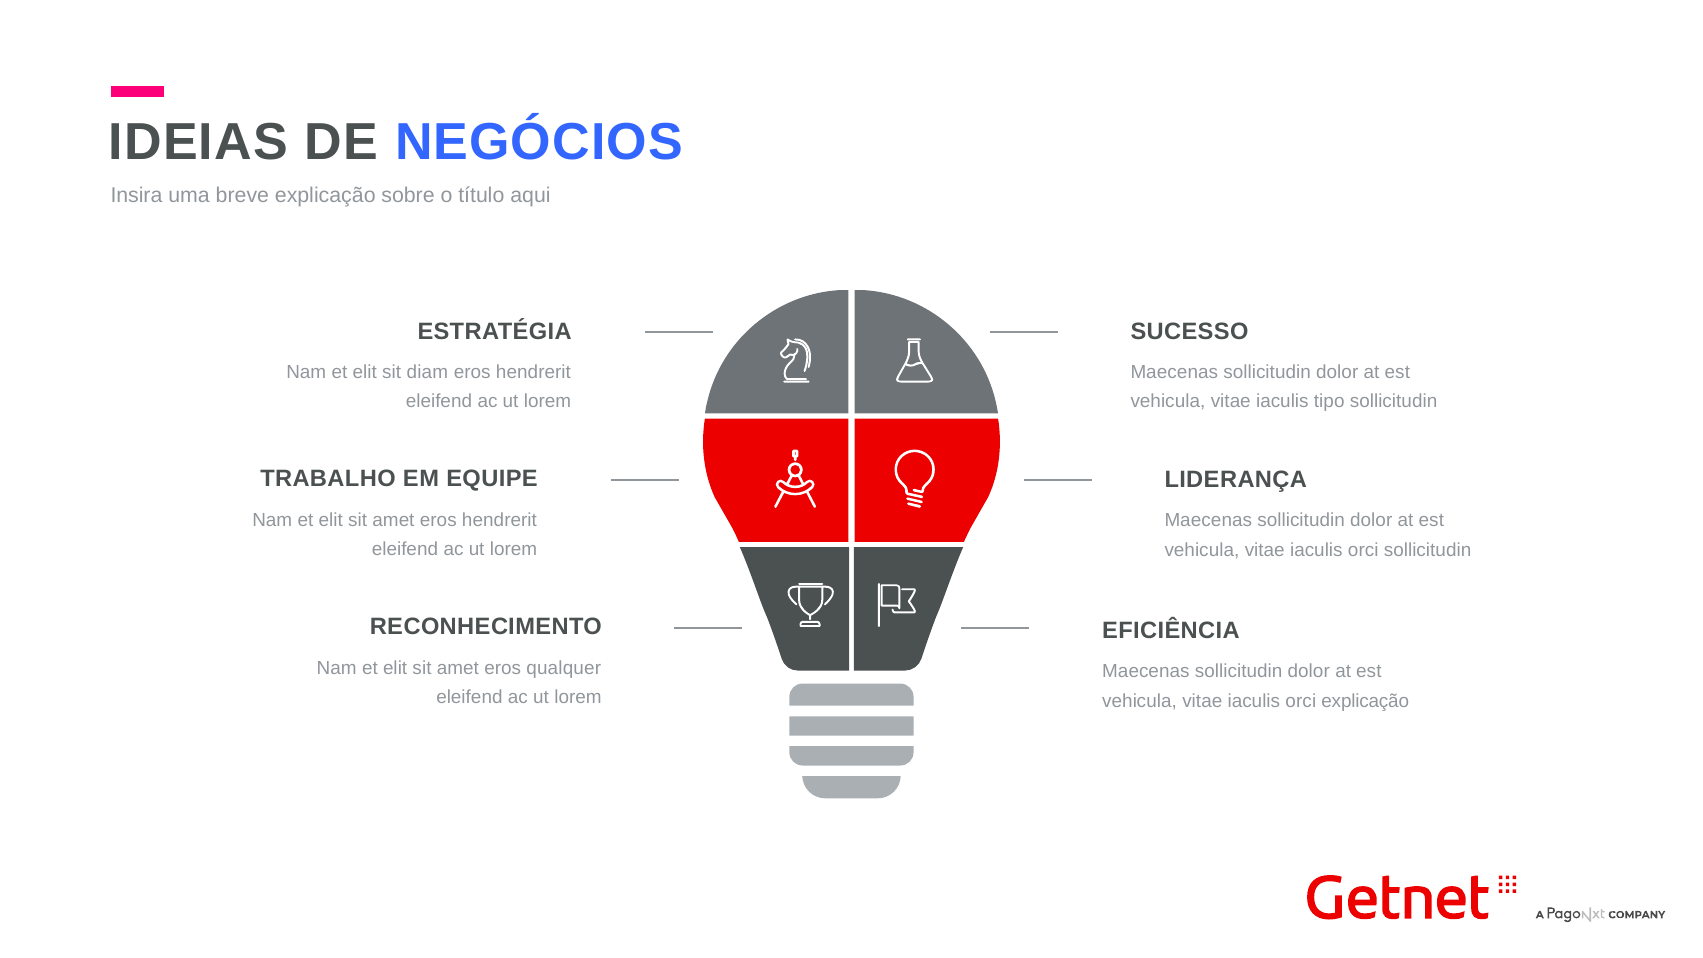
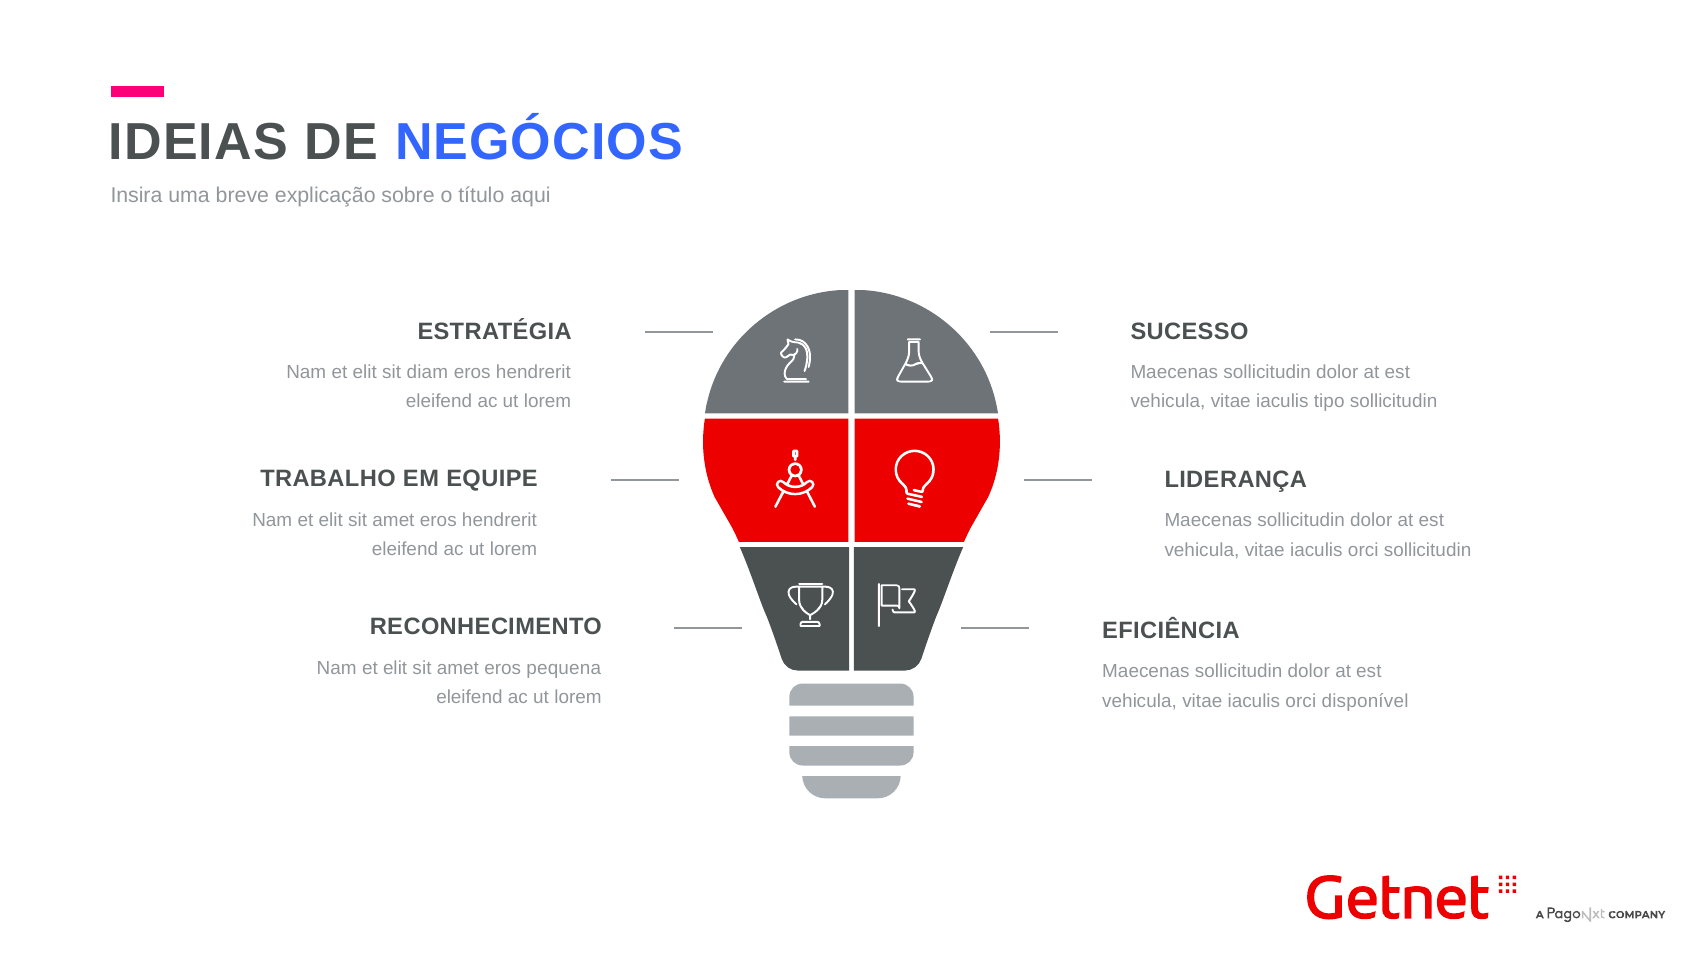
qualquer: qualquer -> pequena (564, 668)
orci explicação: explicação -> disponível (1365, 701)
